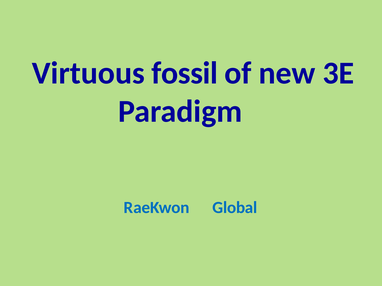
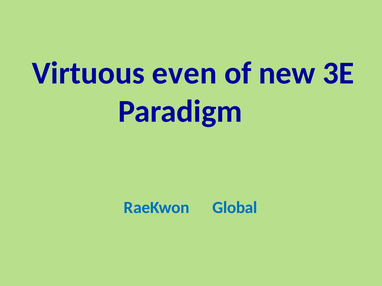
fossil: fossil -> even (184, 73)
